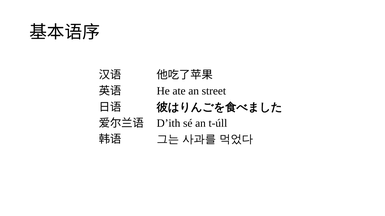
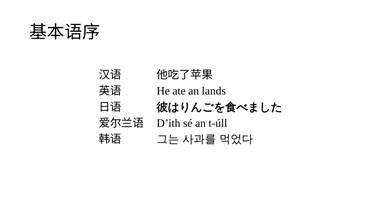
street: street -> lands (214, 91)
